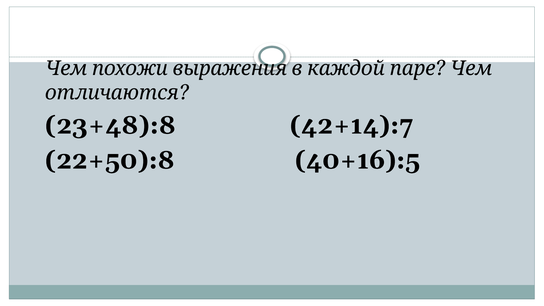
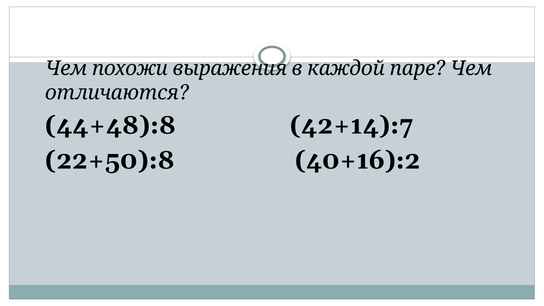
23+48):8: 23+48):8 -> 44+48):8 (111, 125)
40+16):5: 40+16):5 -> 40+16):2 (358, 160)
